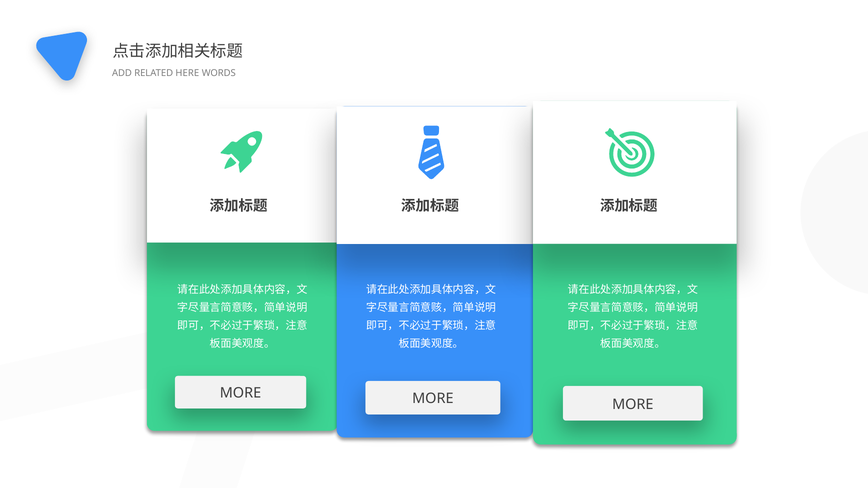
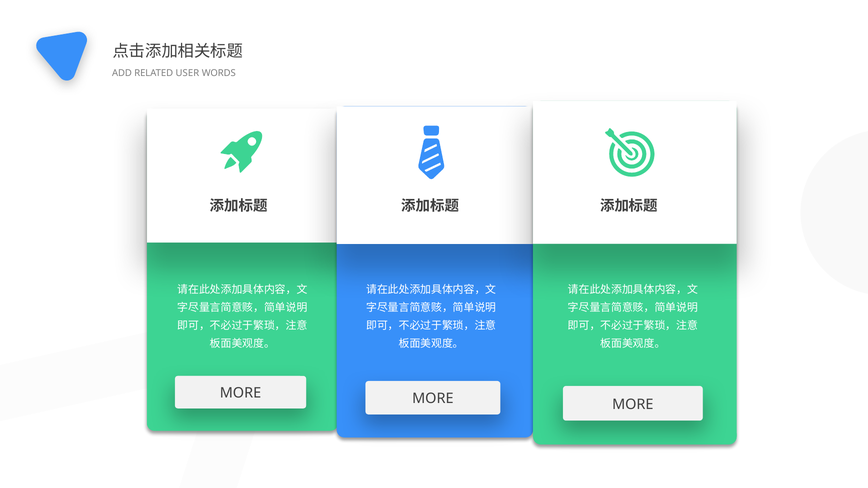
HERE: HERE -> USER (187, 73)
